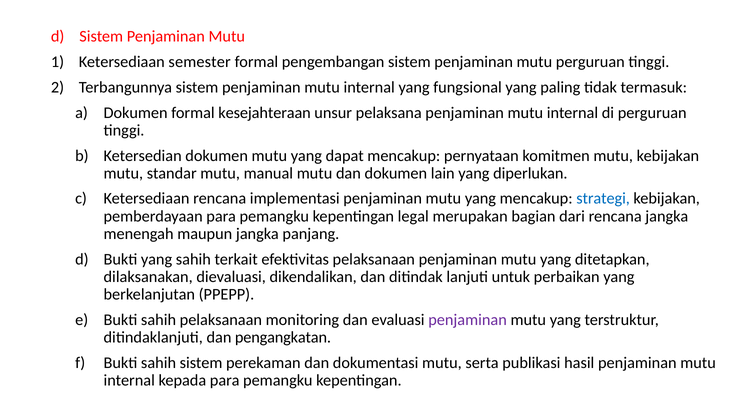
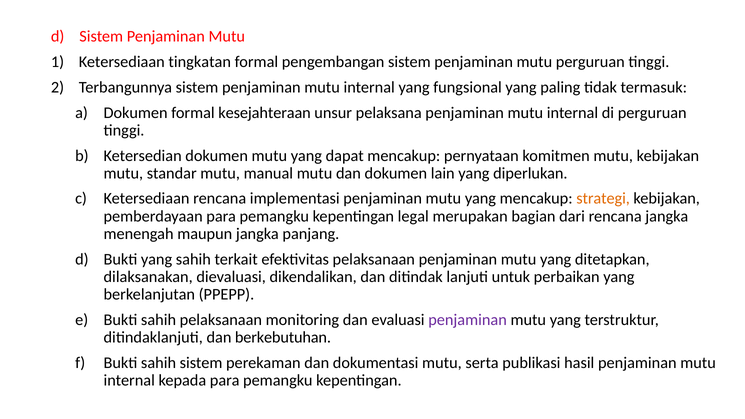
semester: semester -> tingkatan (200, 62)
strategi colour: blue -> orange (603, 199)
pengangkatan: pengangkatan -> berkebutuhan (283, 337)
